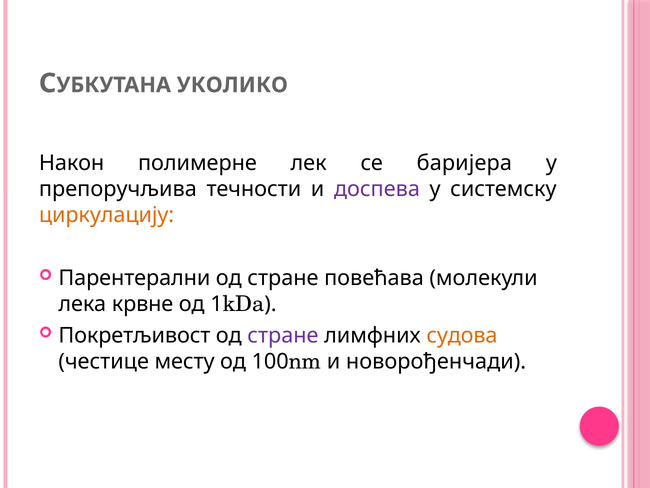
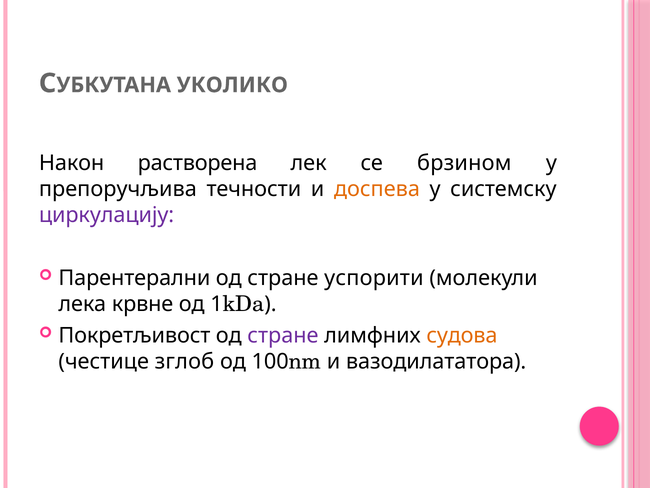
полимерне: полимерне -> растворена (198, 163)
баријера: баријера -> брзином (464, 163)
доспева colour: purple -> orange (377, 189)
циркулацију colour: orange -> purple (107, 215)
повећава: повећава -> успорити (374, 278)
месту: месту -> зглоб (184, 361)
новорођенчади: новорођенчади -> вазодилататора (436, 361)
